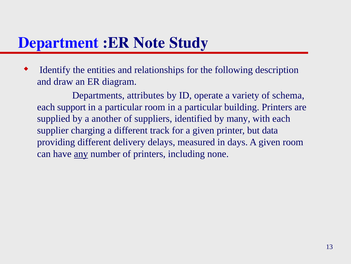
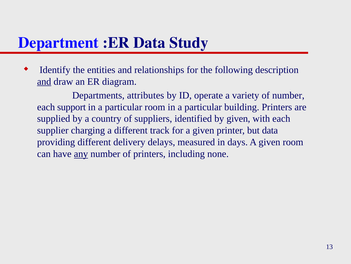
:ER Note: Note -> Data (149, 43)
and underline: none -> present (44, 81)
of schema: schema -> number (288, 95)
another: another -> country (106, 118)
by many: many -> given (238, 118)
